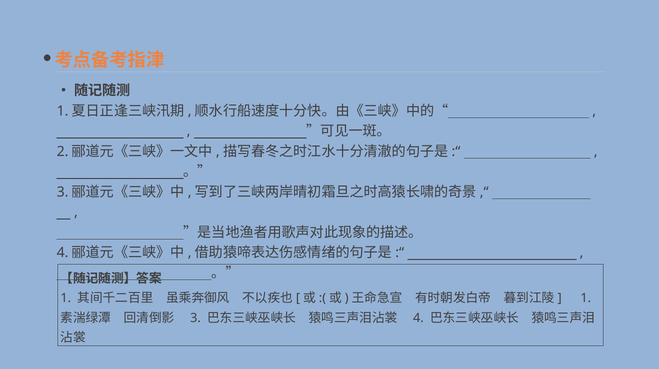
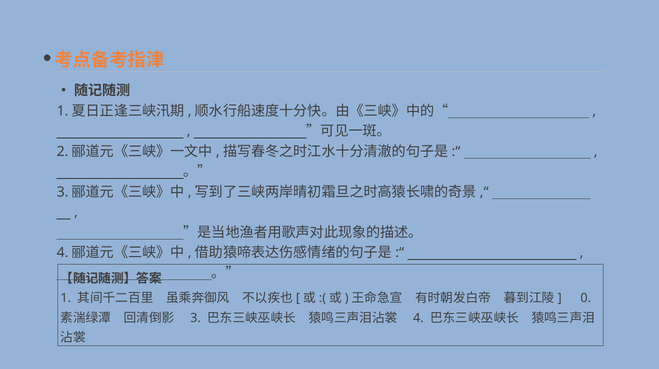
1: 1 -> 0 (586, 299)
